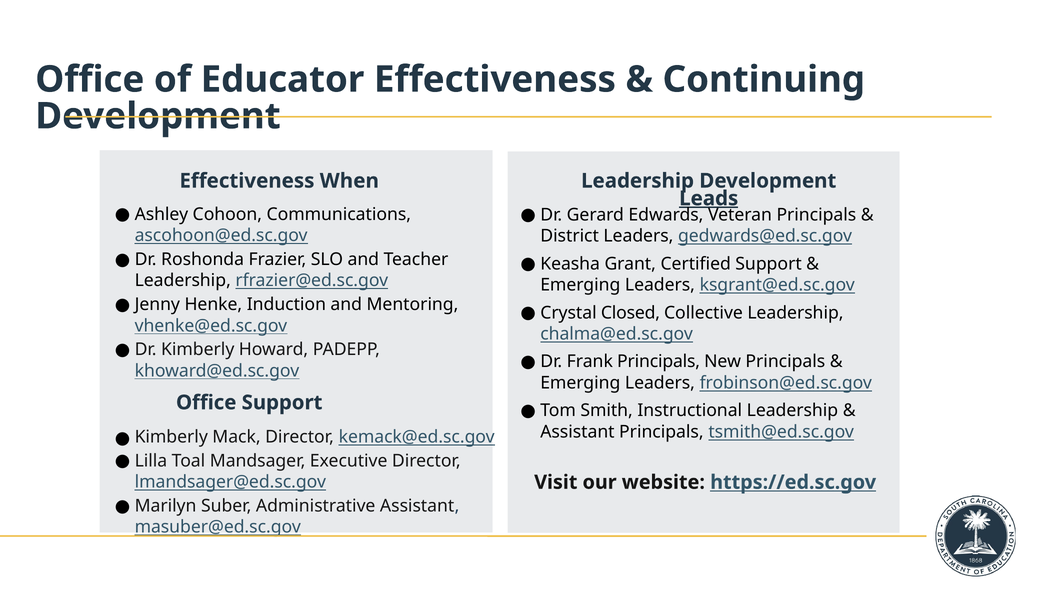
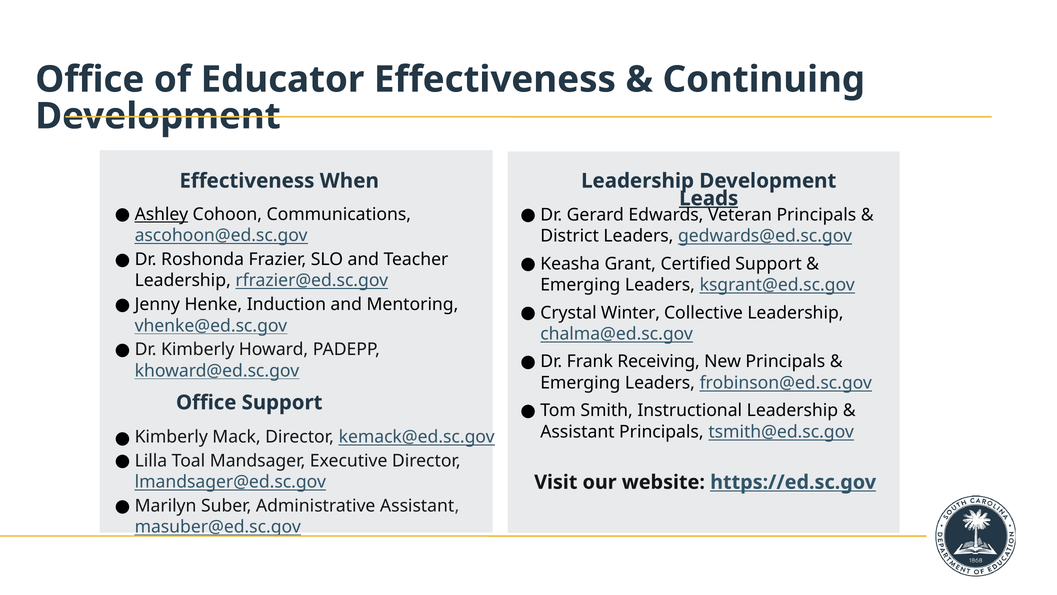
Ashley underline: none -> present (161, 214)
Closed: Closed -> Winter (630, 312)
Frank Principals: Principals -> Receiving (659, 361)
